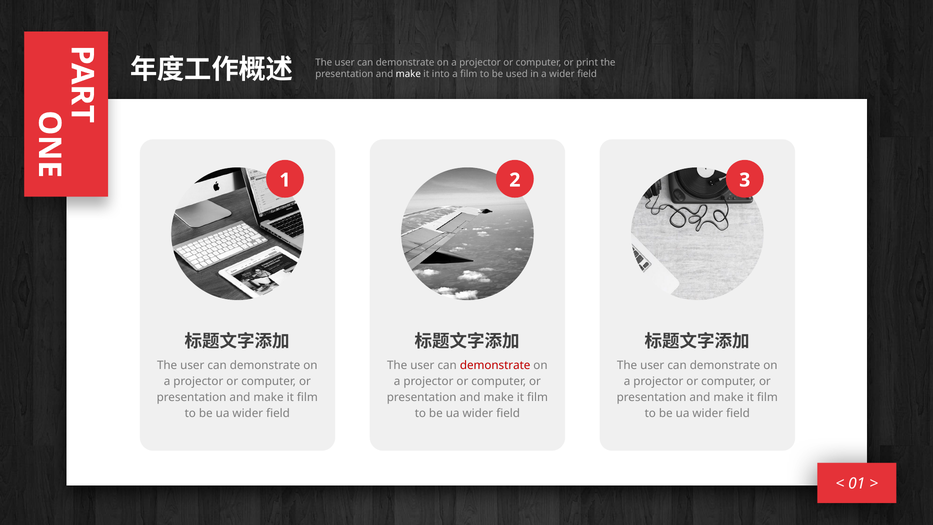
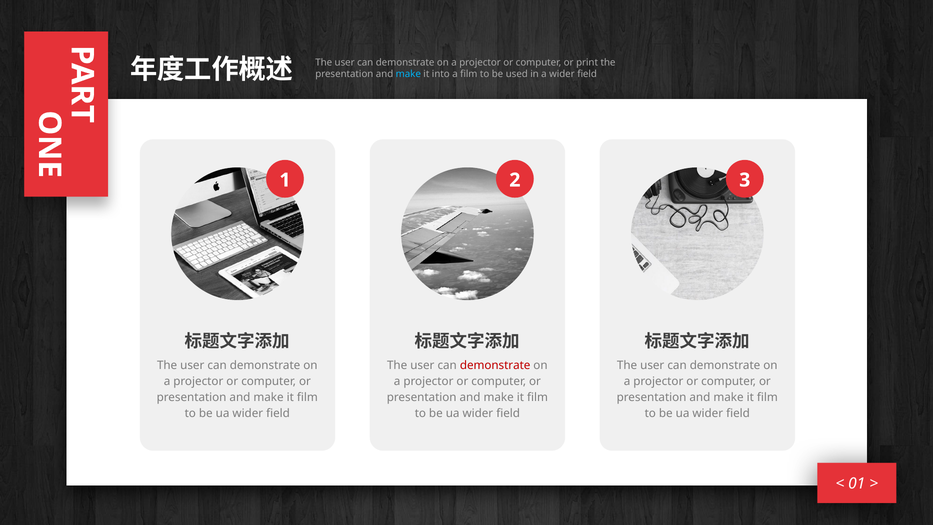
make colour: white -> light blue (408, 74)
